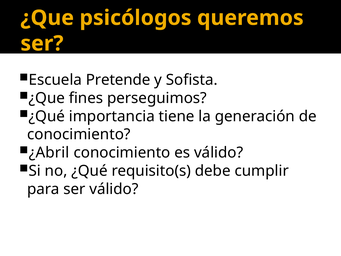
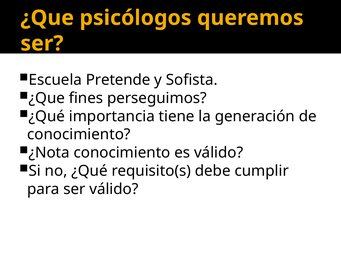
¿Abril: ¿Abril -> ¿Nota (49, 153)
